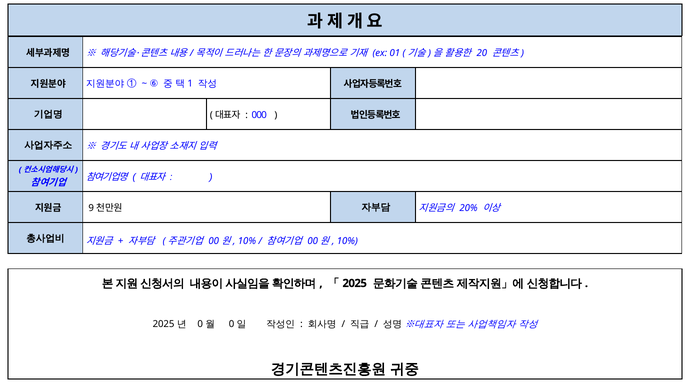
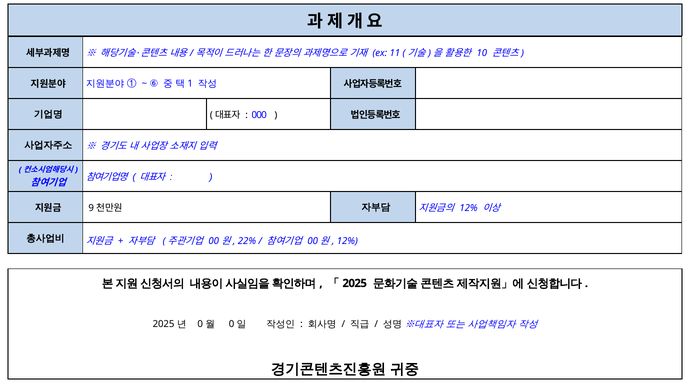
01: 01 -> 11 (395, 53)
20: 20 -> 10 (482, 53)
20%: 20% -> 12% (469, 208)
10%: 10% -> 22% (247, 241)
10%: 10% -> 12% (347, 241)
